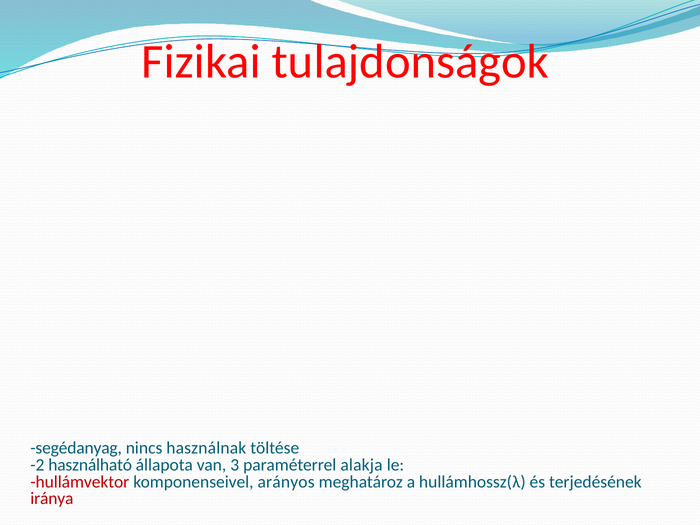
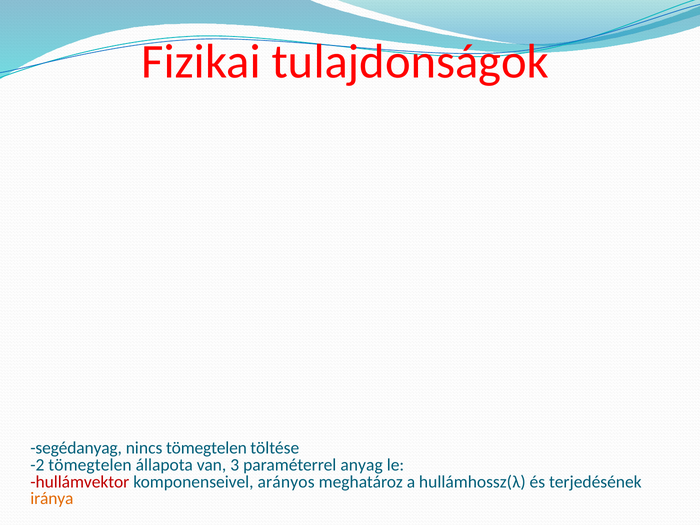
nincs használnak: használnak -> tömegtelen (206, 448)
-2 használható: használható -> tömegtelen (90, 465)
alakja: alakja -> anyag (362, 465)
iránya colour: red -> orange (52, 499)
